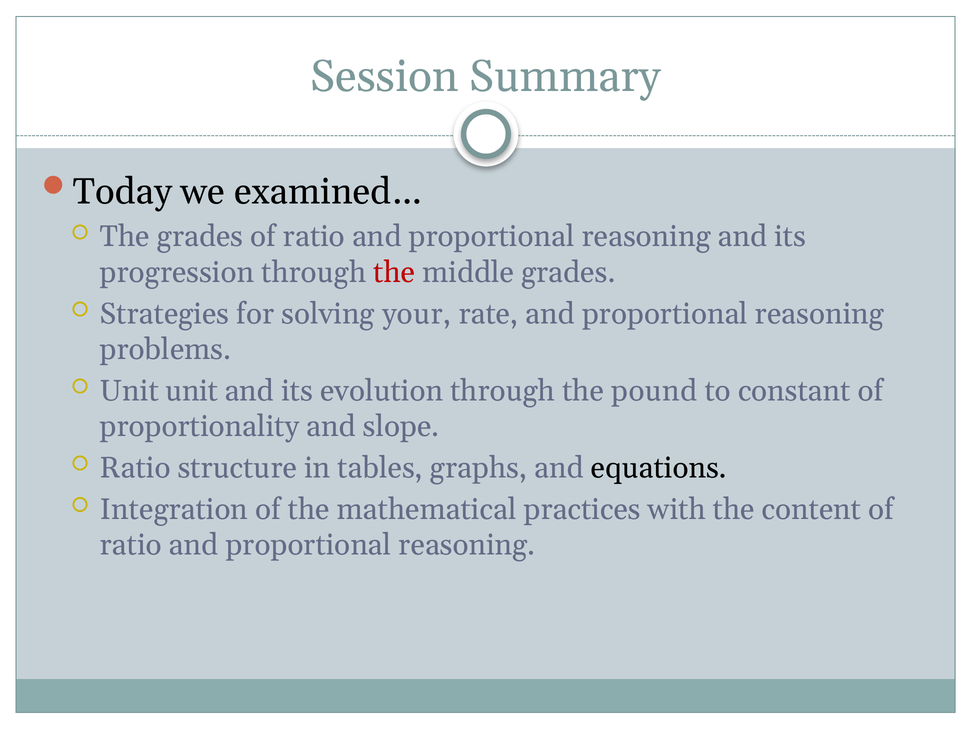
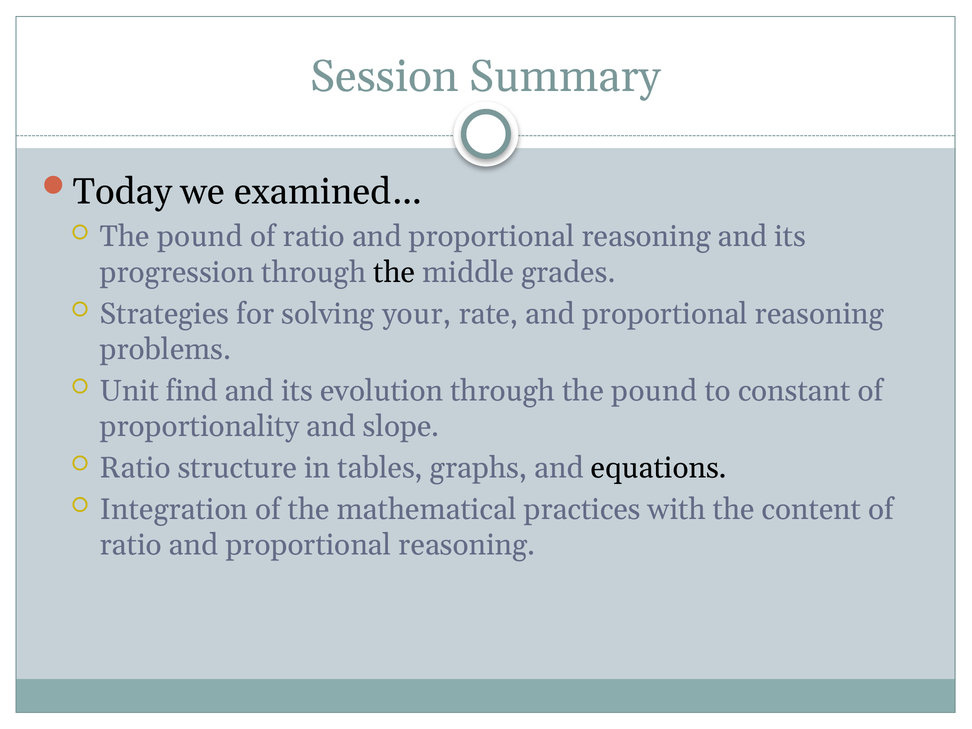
grades: grades -> pound (200, 237)
the colour: red -> black (394, 272)
Unit unit: unit -> find (192, 391)
